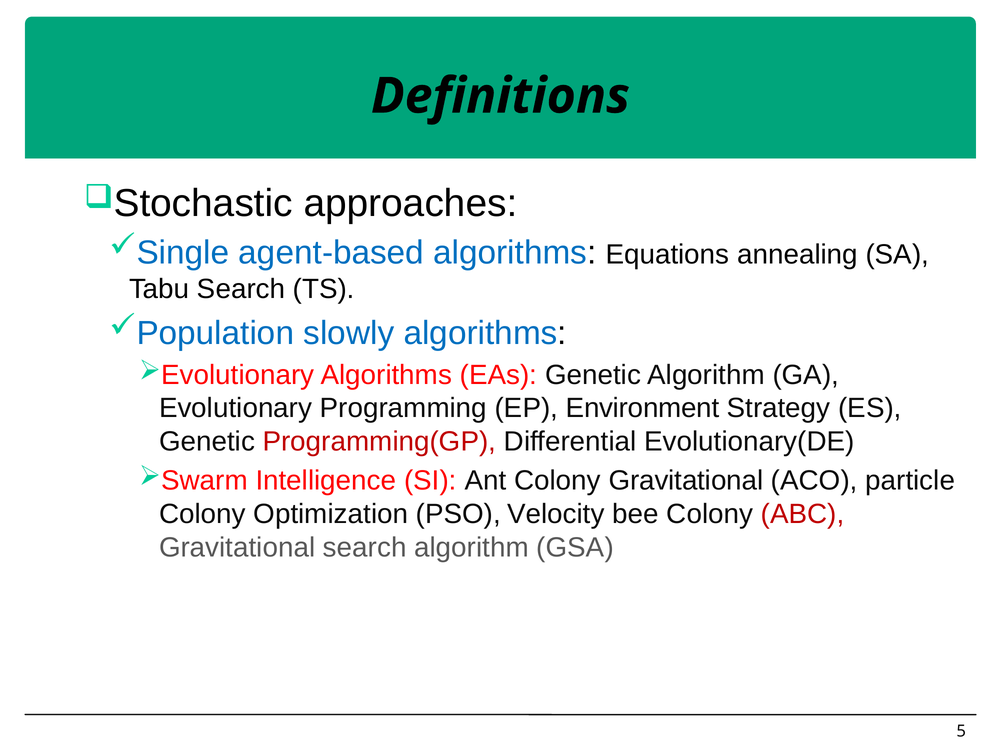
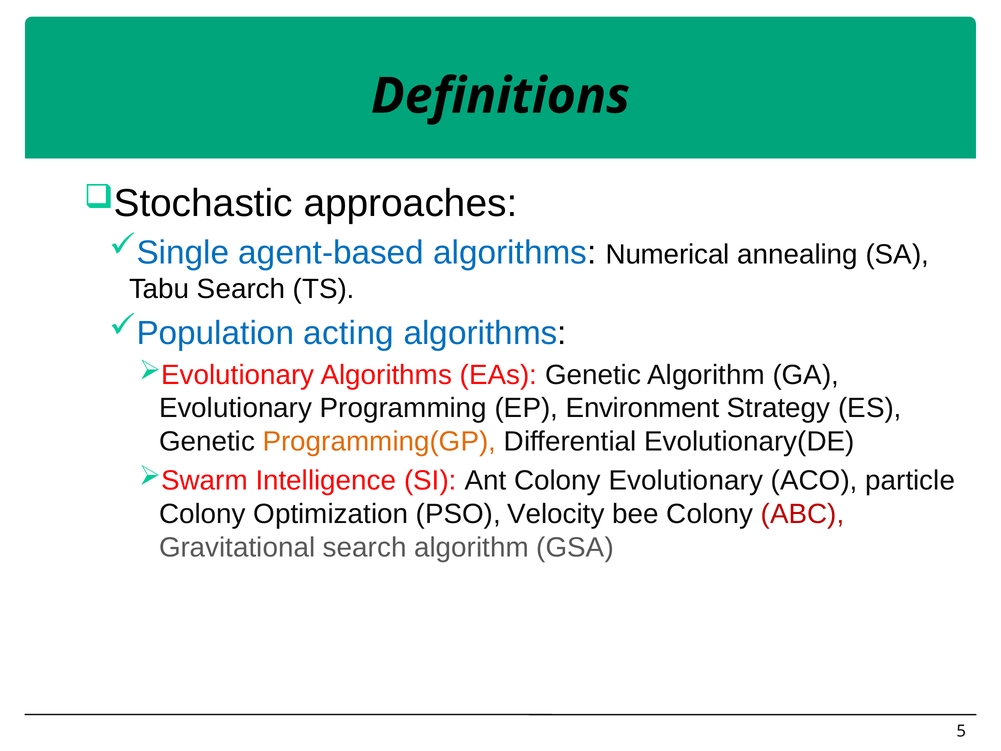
Equations: Equations -> Numerical (668, 255)
slowly: slowly -> acting (349, 333)
Programming(GP colour: red -> orange (379, 442)
Colony Gravitational: Gravitational -> Evolutionary (686, 480)
